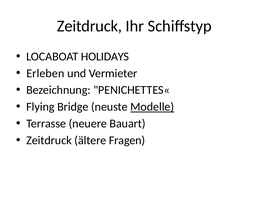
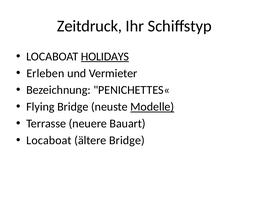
HOLIDAYS underline: none -> present (105, 56)
Zeitdruck: Zeitdruck -> Locaboat (49, 140)
ältere Fragen: Fragen -> Bridge (127, 140)
